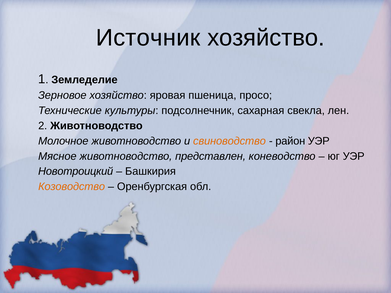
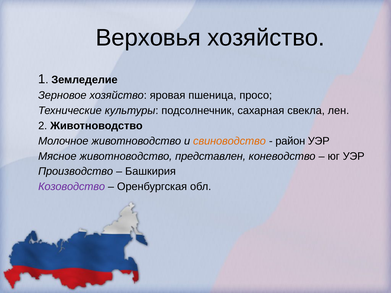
Источник: Источник -> Верховья (148, 38)
Новотроицкий: Новотроицкий -> Производство (76, 172)
Козоводство colour: orange -> purple (72, 187)
